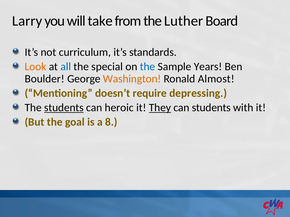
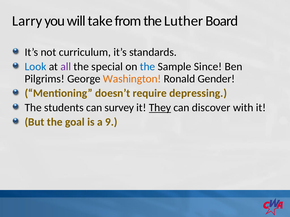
Look colour: orange -> blue (36, 67)
all colour: blue -> purple (66, 67)
Years: Years -> Since (208, 67)
Boulder: Boulder -> Pilgrims (45, 79)
Almost: Almost -> Gender (216, 79)
students underline: present -> none (64, 108)
heroic: heroic -> survey (119, 108)
can students: students -> discover (211, 108)
8: 8 -> 9 (111, 122)
